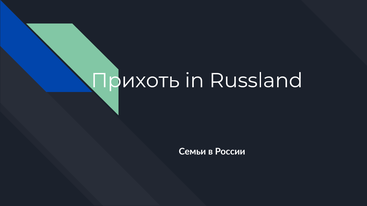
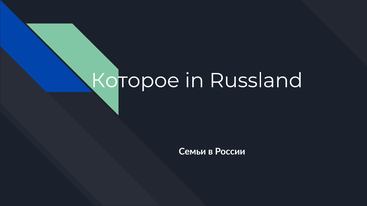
Прихоть: Прихоть -> Которое (135, 81)
